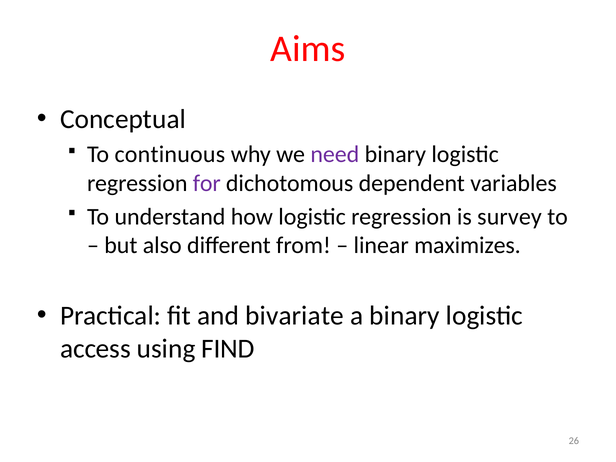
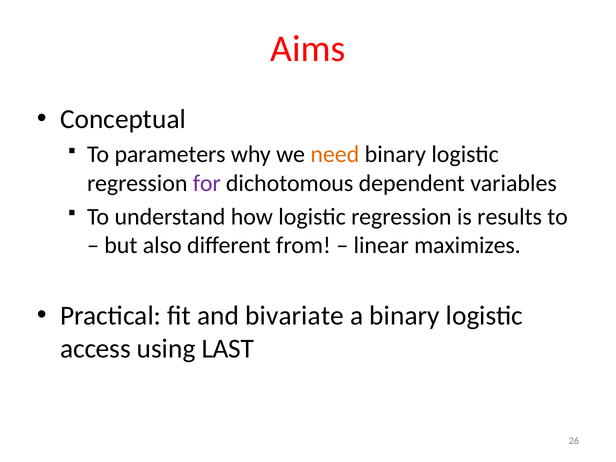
continuous: continuous -> parameters (170, 154)
need colour: purple -> orange (335, 154)
survey: survey -> results (510, 217)
FIND: FIND -> LAST (228, 348)
